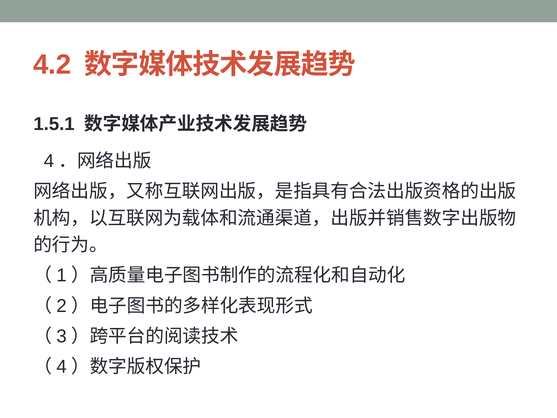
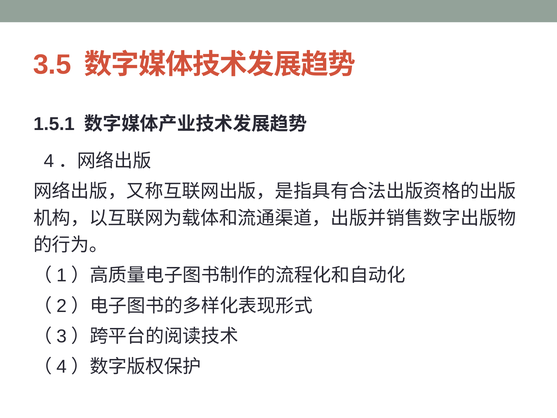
4.2: 4.2 -> 3.5 (52, 65)
